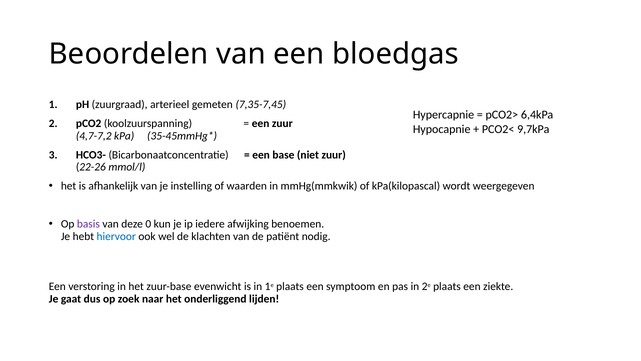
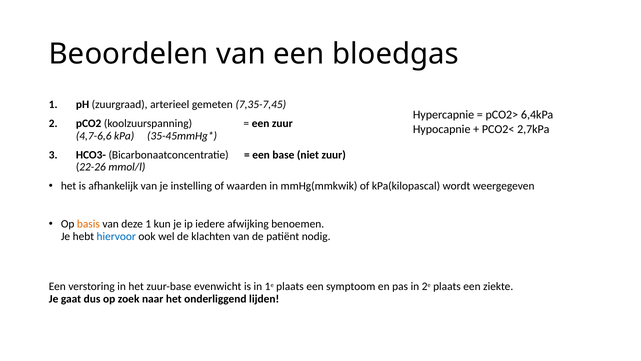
9,7kPa: 9,7kPa -> 2,7kPa (533, 129)
4,7-7,2: 4,7-7,2 -> 4,7-6,6 (94, 136)
basis colour: purple -> orange (88, 224)
deze 0: 0 -> 1 (148, 224)
